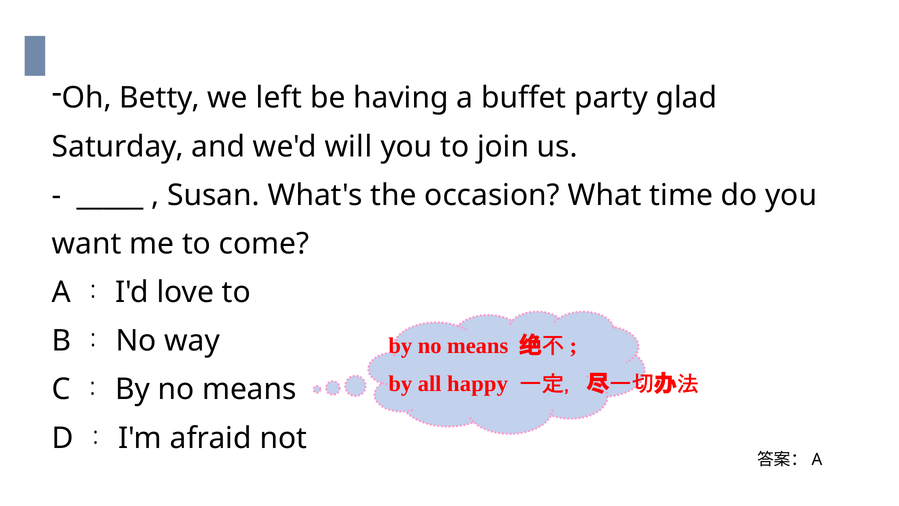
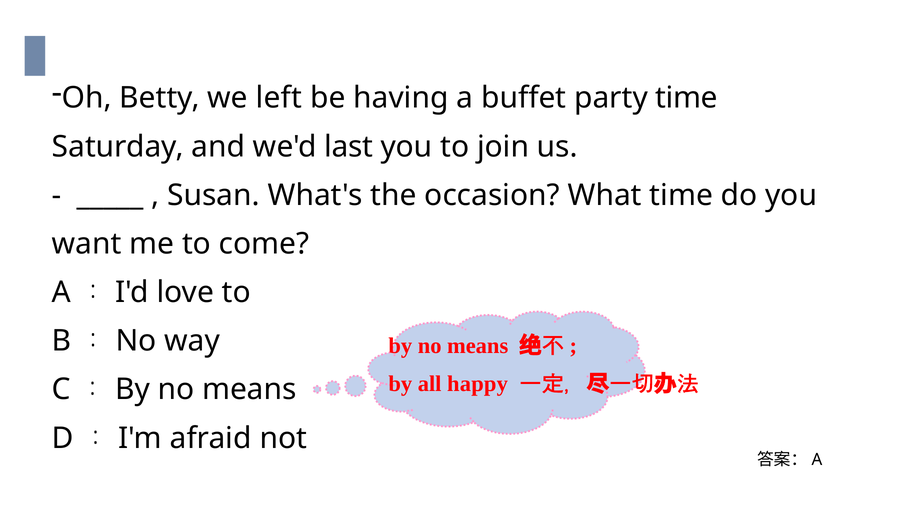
party glad: glad -> time (687, 98)
will: will -> last (349, 147)
